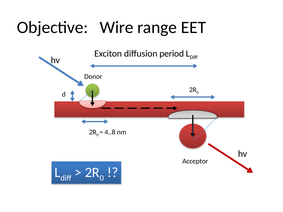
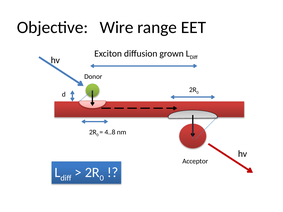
period: period -> grown (172, 54)
